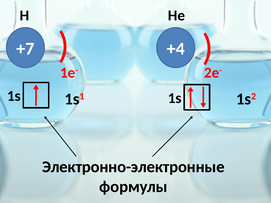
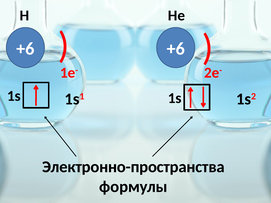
+7: +7 -> +6 (25, 49)
+4: +4 -> +6 (176, 49)
Электронно-электронные: Электронно-электронные -> Электронно-пространства (133, 167)
